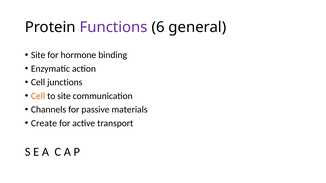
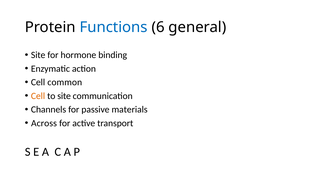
Functions colour: purple -> blue (114, 27)
junctions: junctions -> common (65, 82)
Create: Create -> Across (44, 123)
